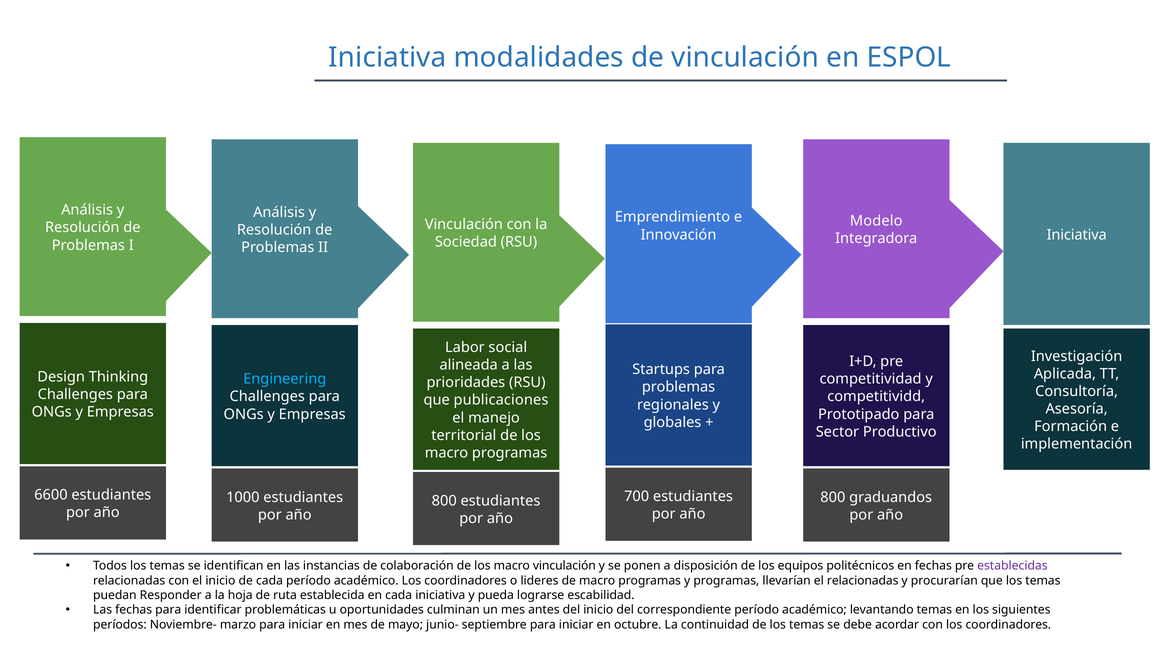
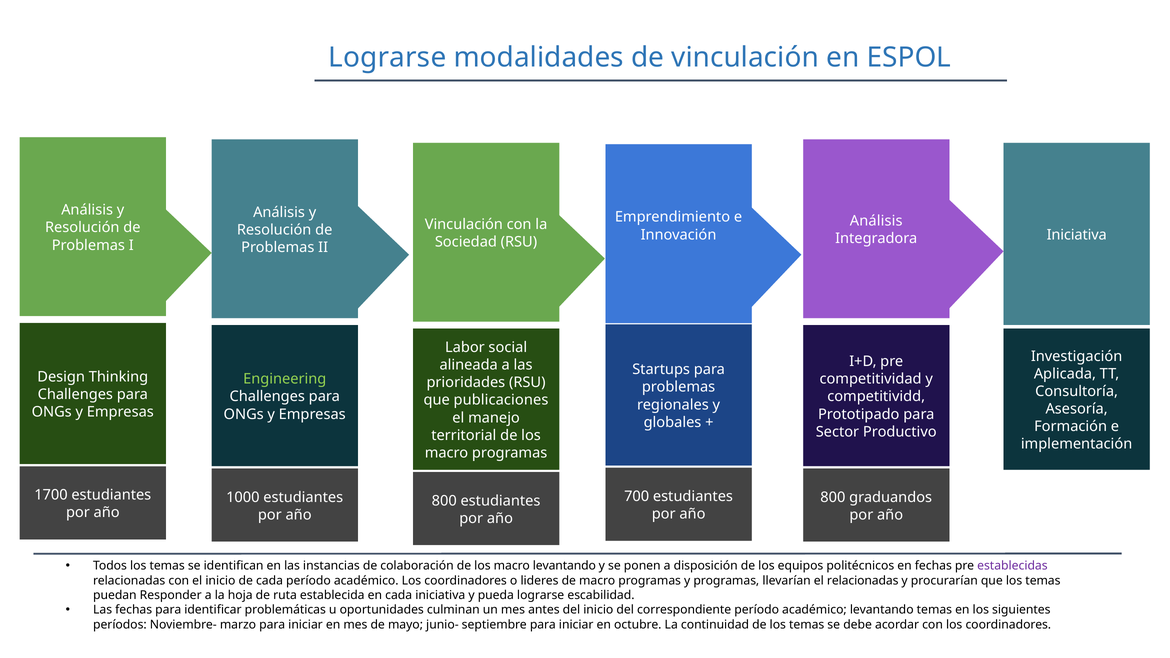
Iniciativa: Iniciativa -> Lograrse (387, 57)
Modelo: Modelo -> Análisis (876, 221)
Engineering colour: light blue -> light green (285, 379)
6600: 6600 -> 1700 (51, 495)
macro vinculación: vinculación -> levantando (564, 566)
